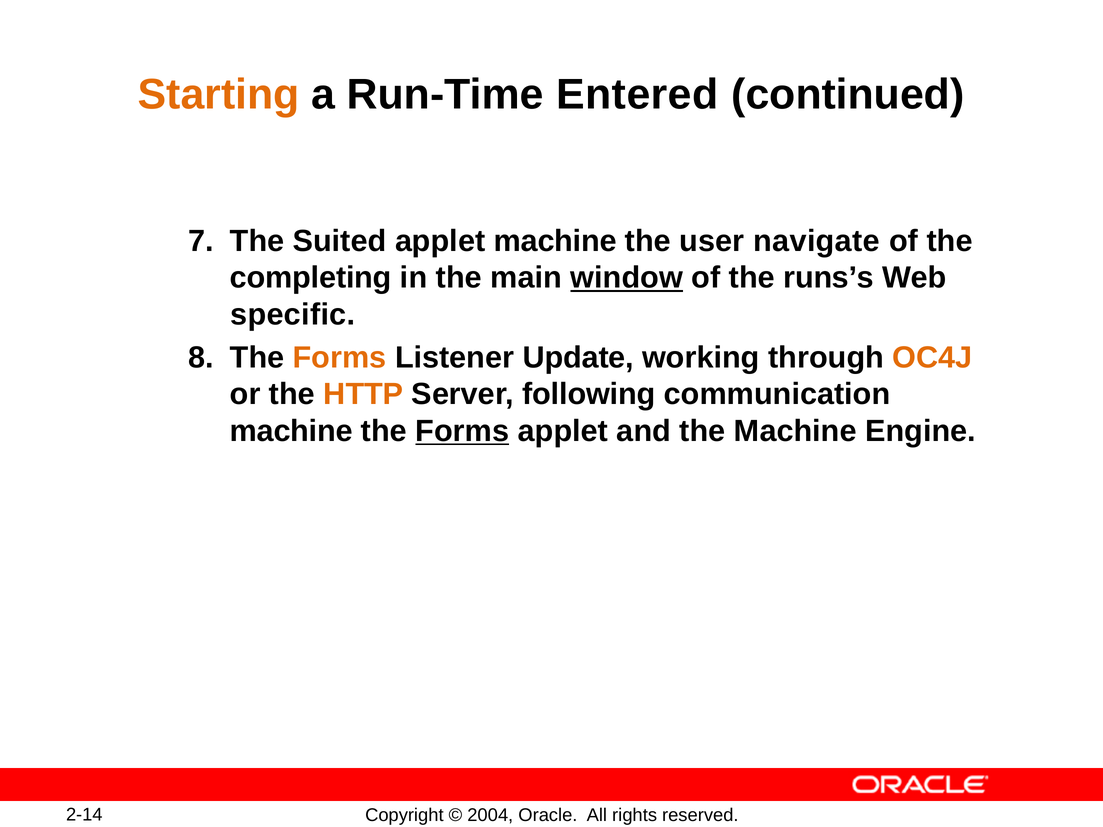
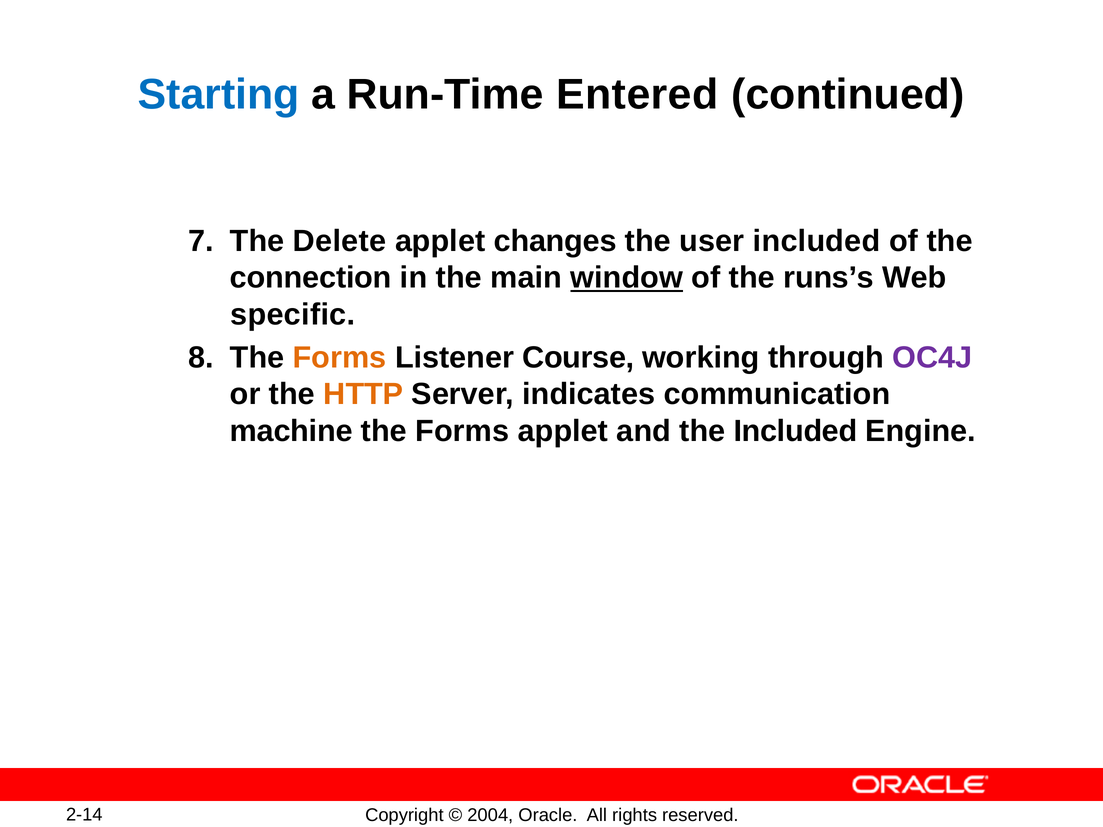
Starting colour: orange -> blue (219, 95)
Suited: Suited -> Delete (339, 241)
applet machine: machine -> changes (555, 241)
user navigate: navigate -> included (817, 241)
completing: completing -> connection (311, 278)
Update: Update -> Course (578, 358)
OC4J colour: orange -> purple (932, 358)
following: following -> indicates (589, 394)
Forms underline: present -> none (462, 431)
the Machine: Machine -> Included (795, 431)
